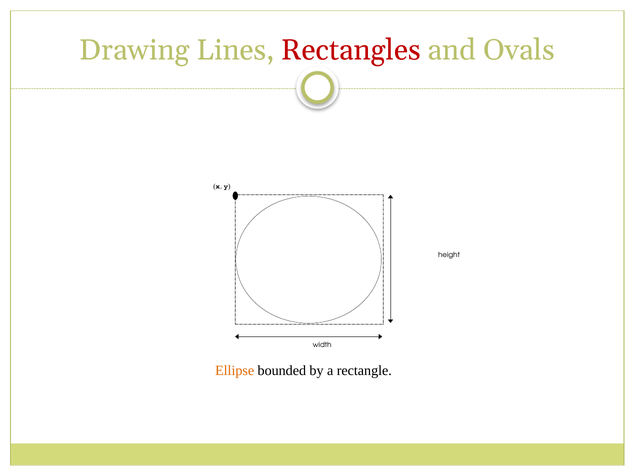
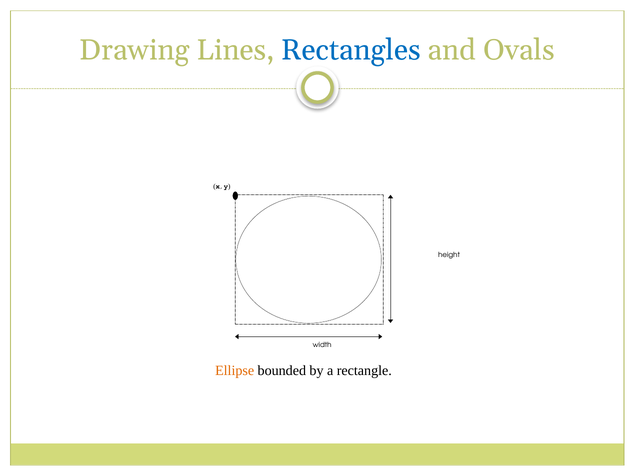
Rectangles colour: red -> blue (351, 50)
